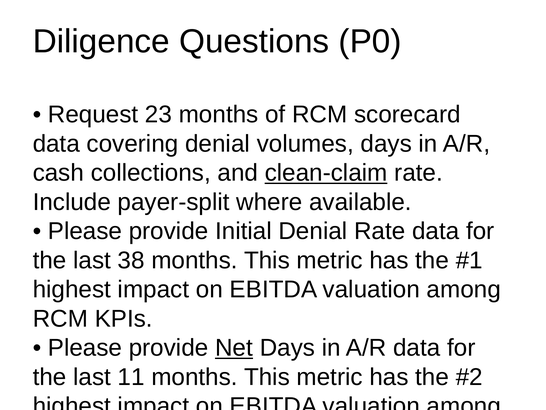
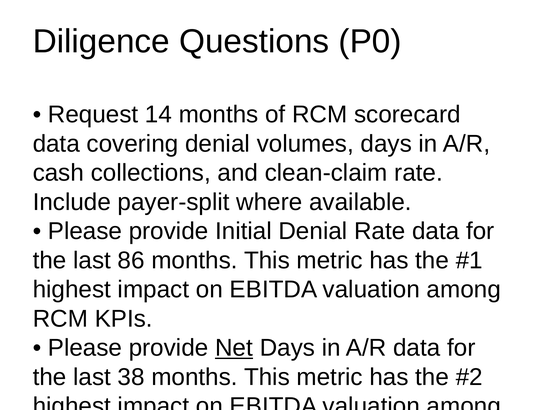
23: 23 -> 14 (159, 114)
clean-claim underline: present -> none (326, 173)
38: 38 -> 86 (131, 260)
11: 11 -> 38 (131, 377)
